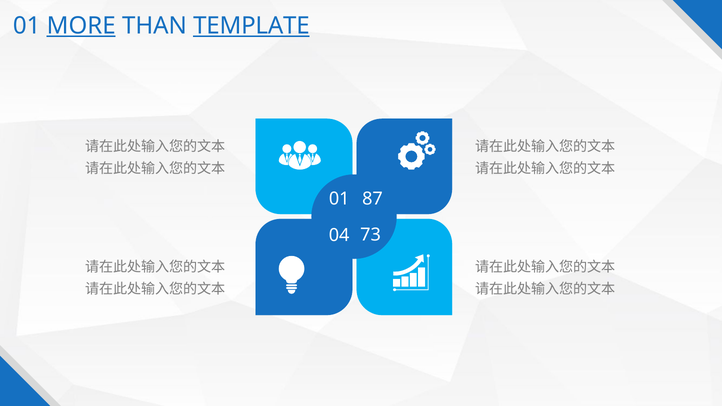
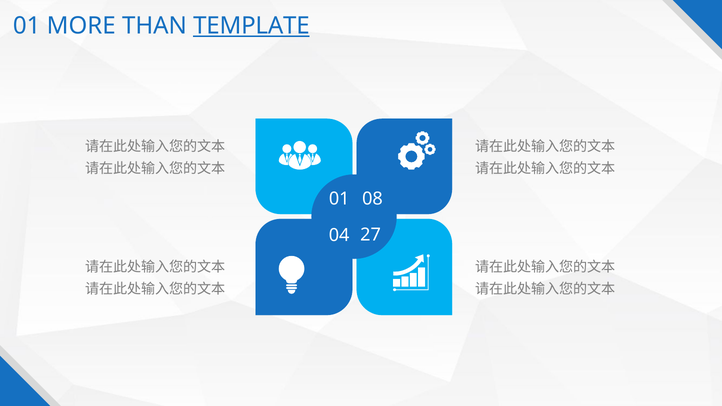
MORE underline: present -> none (81, 26)
87: 87 -> 08 (372, 199)
73: 73 -> 27 (371, 235)
